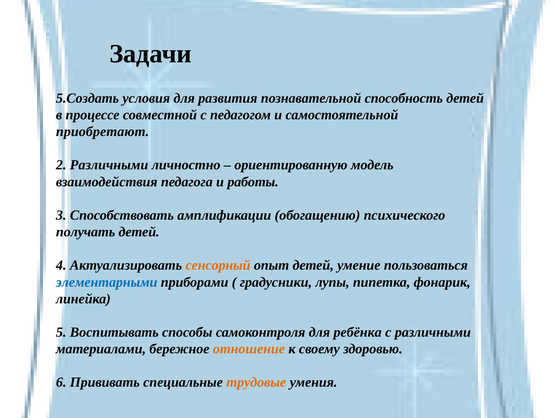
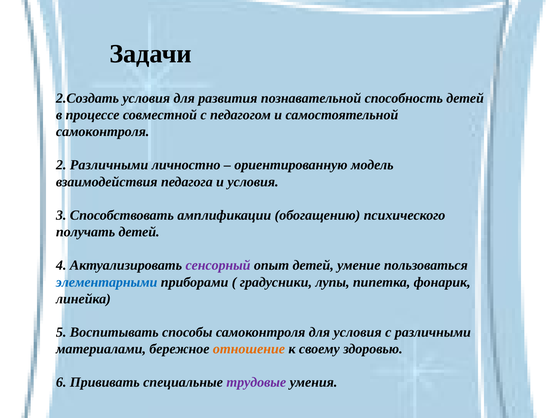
5.Создать: 5.Создать -> 2.Создать (87, 98)
приобретают: приобретают -> самоконтроля (103, 132)
и работы: работы -> условия (253, 182)
сенсорный colour: orange -> purple (218, 266)
для ребёнка: ребёнка -> условия (358, 333)
трудовые colour: orange -> purple (256, 383)
